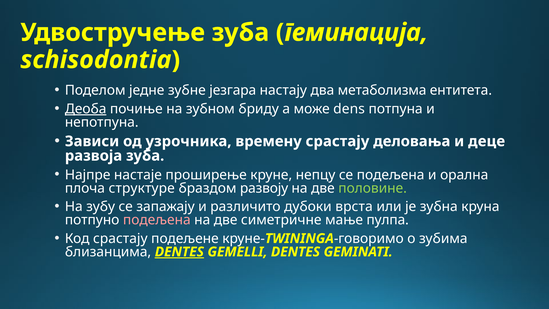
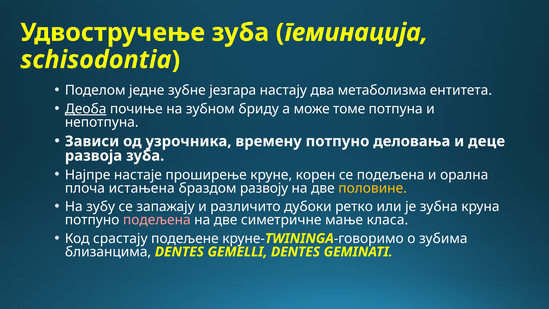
dens: dens -> томе (349, 109)
времену срастају: срастају -> потпуно (337, 141)
непцу: непцу -> корен (316, 175)
структуре: структуре -> истањена (142, 188)
половине colour: light green -> yellow (373, 188)
врста: врста -> ретко (354, 207)
пулпа: пулпа -> класа (387, 220)
DENTES underline: present -> none (179, 252)
